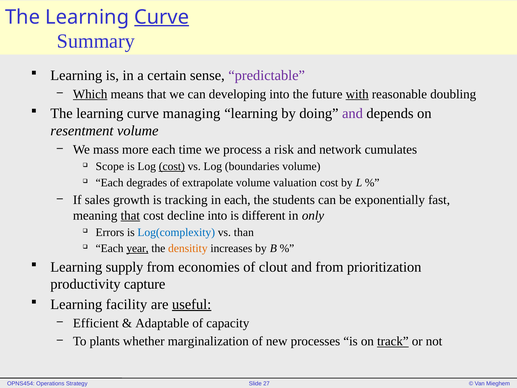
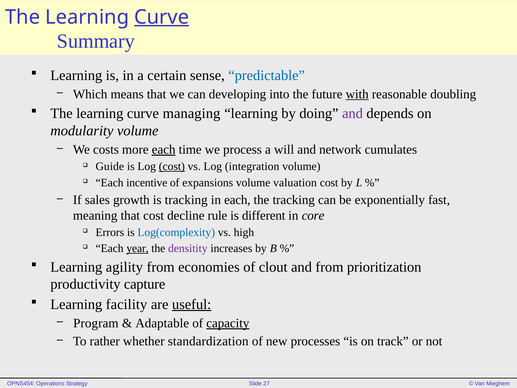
predictable colour: purple -> blue (267, 75)
Which underline: present -> none (90, 94)
resentment: resentment -> modularity (82, 131)
mass: mass -> costs (106, 150)
each underline: none -> present (164, 150)
risk: risk -> will (284, 150)
Scope: Scope -> Guide (110, 166)
boundaries: boundaries -> integration (252, 166)
degrades: degrades -> incentive (147, 182)
extrapolate: extrapolate -> expansions (208, 182)
the students: students -> tracking (294, 200)
that underline: present -> none (130, 215)
decline into: into -> rule (217, 215)
only: only -> core (313, 215)
than: than -> high (244, 232)
densitity colour: orange -> purple (188, 248)
supply: supply -> agility (124, 267)
Efficient: Efficient -> Program (96, 323)
capacity underline: none -> present (228, 323)
plants: plants -> rather (105, 341)
marginalization: marginalization -> standardization (208, 341)
track underline: present -> none (393, 341)
